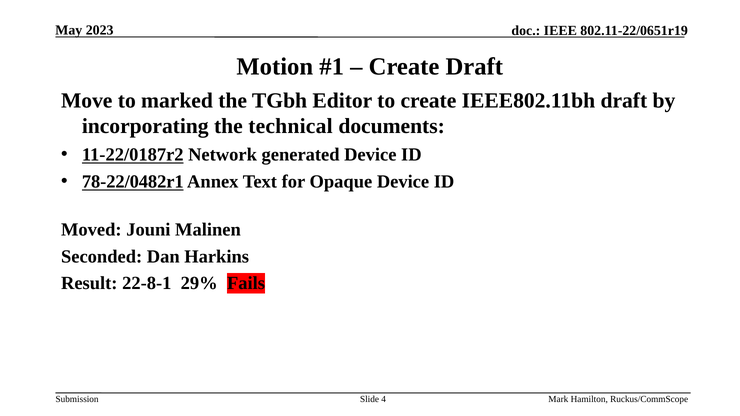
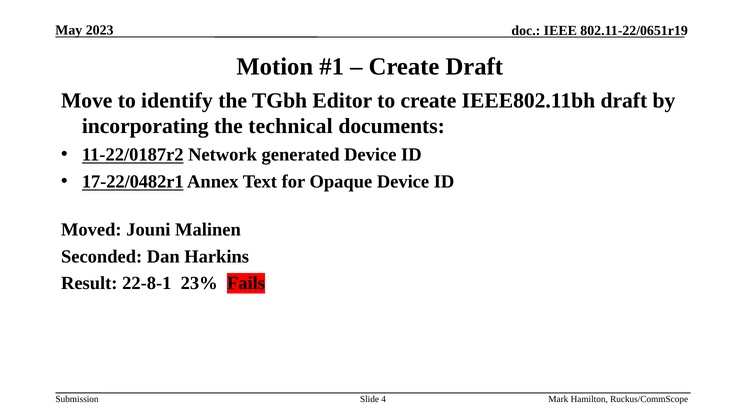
marked: marked -> identify (177, 101)
78-22/0482r1: 78-22/0482r1 -> 17-22/0482r1 (133, 182)
29%: 29% -> 23% (199, 284)
